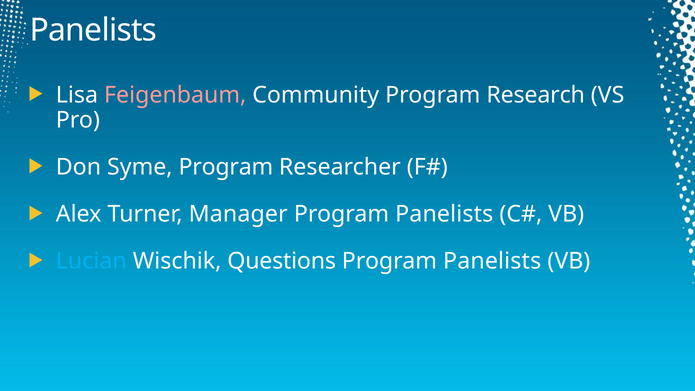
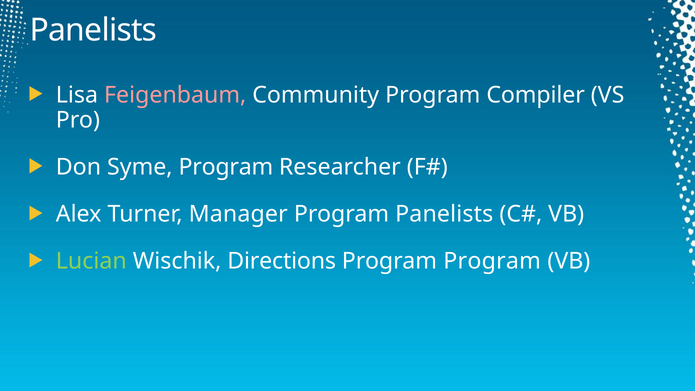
Research: Research -> Compiler (536, 95)
Lucian colour: light blue -> light green (91, 261)
Questions: Questions -> Directions (282, 261)
Panelists: Panelists -> Program (492, 261)
